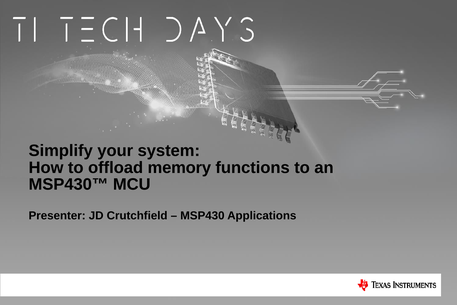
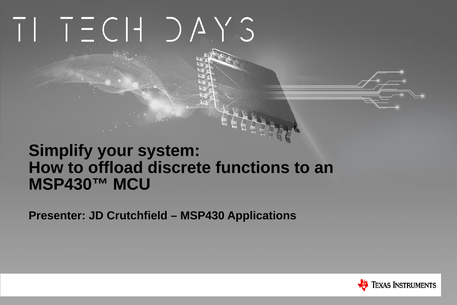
memory: memory -> discrete (179, 167)
